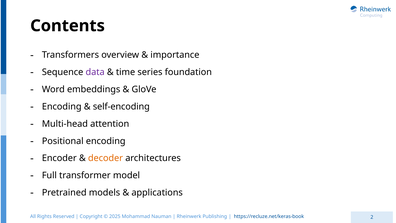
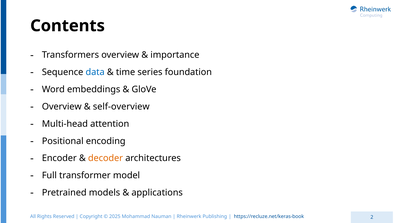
data colour: purple -> blue (95, 72)
Encoding: Encoding -> Overview (62, 106)
self-encoding: self-encoding -> self-overview (121, 106)
